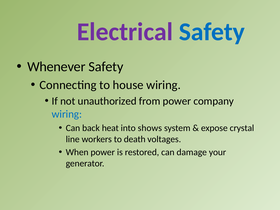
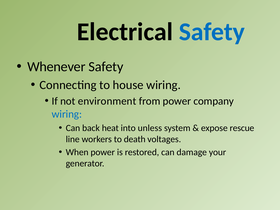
Electrical colour: purple -> black (125, 32)
unauthorized: unauthorized -> environment (107, 101)
shows: shows -> unless (150, 128)
crystal: crystal -> rescue (242, 128)
